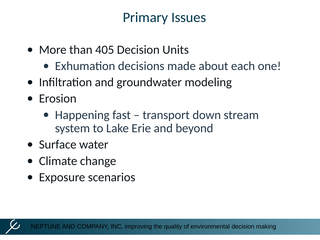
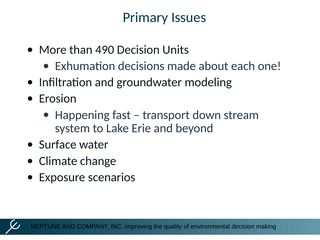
405: 405 -> 490 (105, 50)
